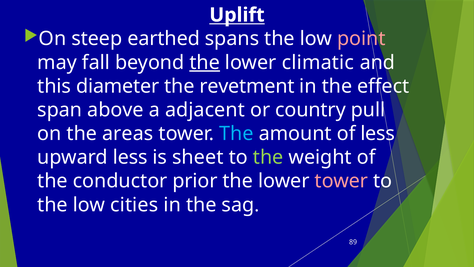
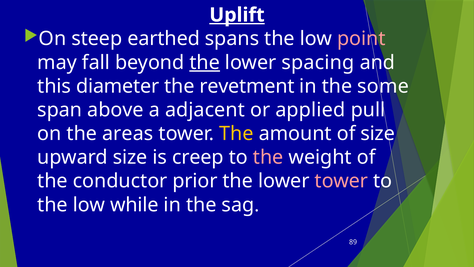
Uplift underline: none -> present (237, 15)
climatic: climatic -> spacing (318, 62)
effect: effect -> some (383, 86)
country: country -> applied (310, 110)
The colour: light blue -> yellow (236, 133)
of less: less -> size (378, 133)
upward less: less -> size (130, 157)
sheet: sheet -> creep (198, 157)
the colour: light green -> pink (268, 157)
cities: cities -> while (134, 205)
